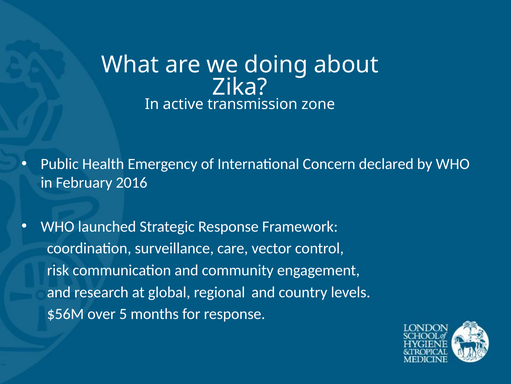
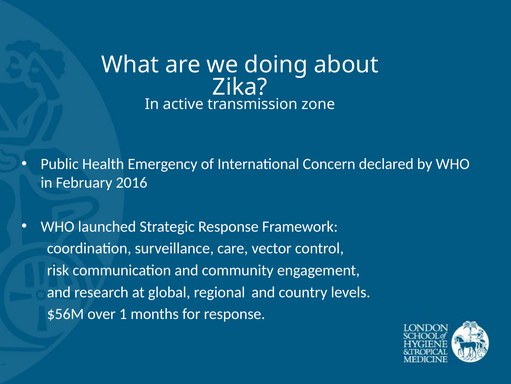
5: 5 -> 1 (123, 314)
